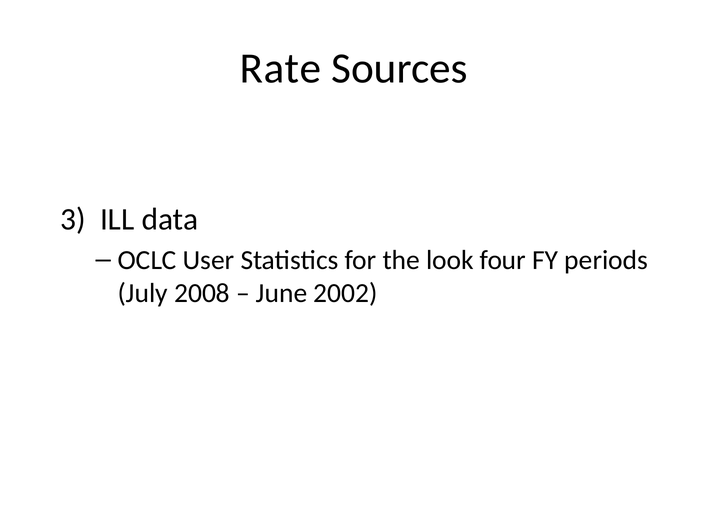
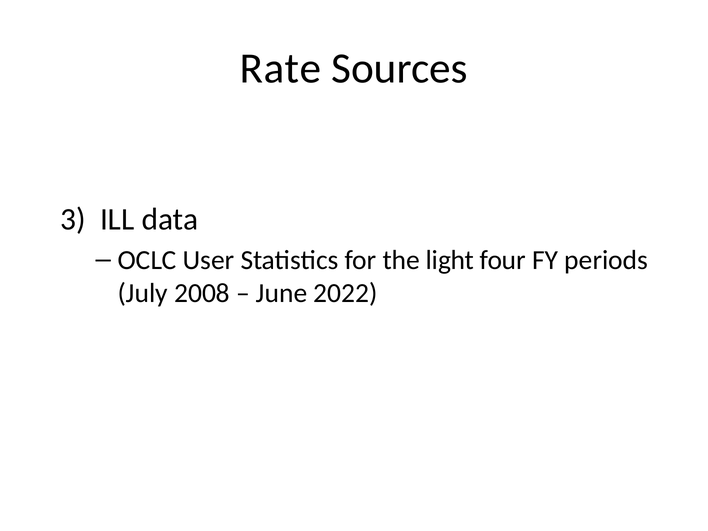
look: look -> light (450, 260)
2002: 2002 -> 2022 (345, 293)
